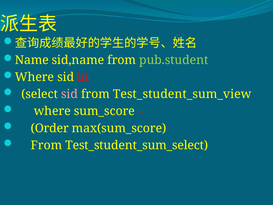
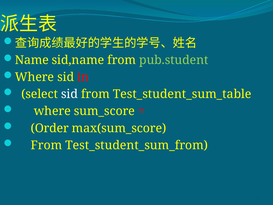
sid colour: pink -> white (69, 94)
Test_student_sum_view: Test_student_sum_view -> Test_student_sum_table (182, 94)
Test_student_sum_select: Test_student_sum_select -> Test_student_sum_from (137, 145)
